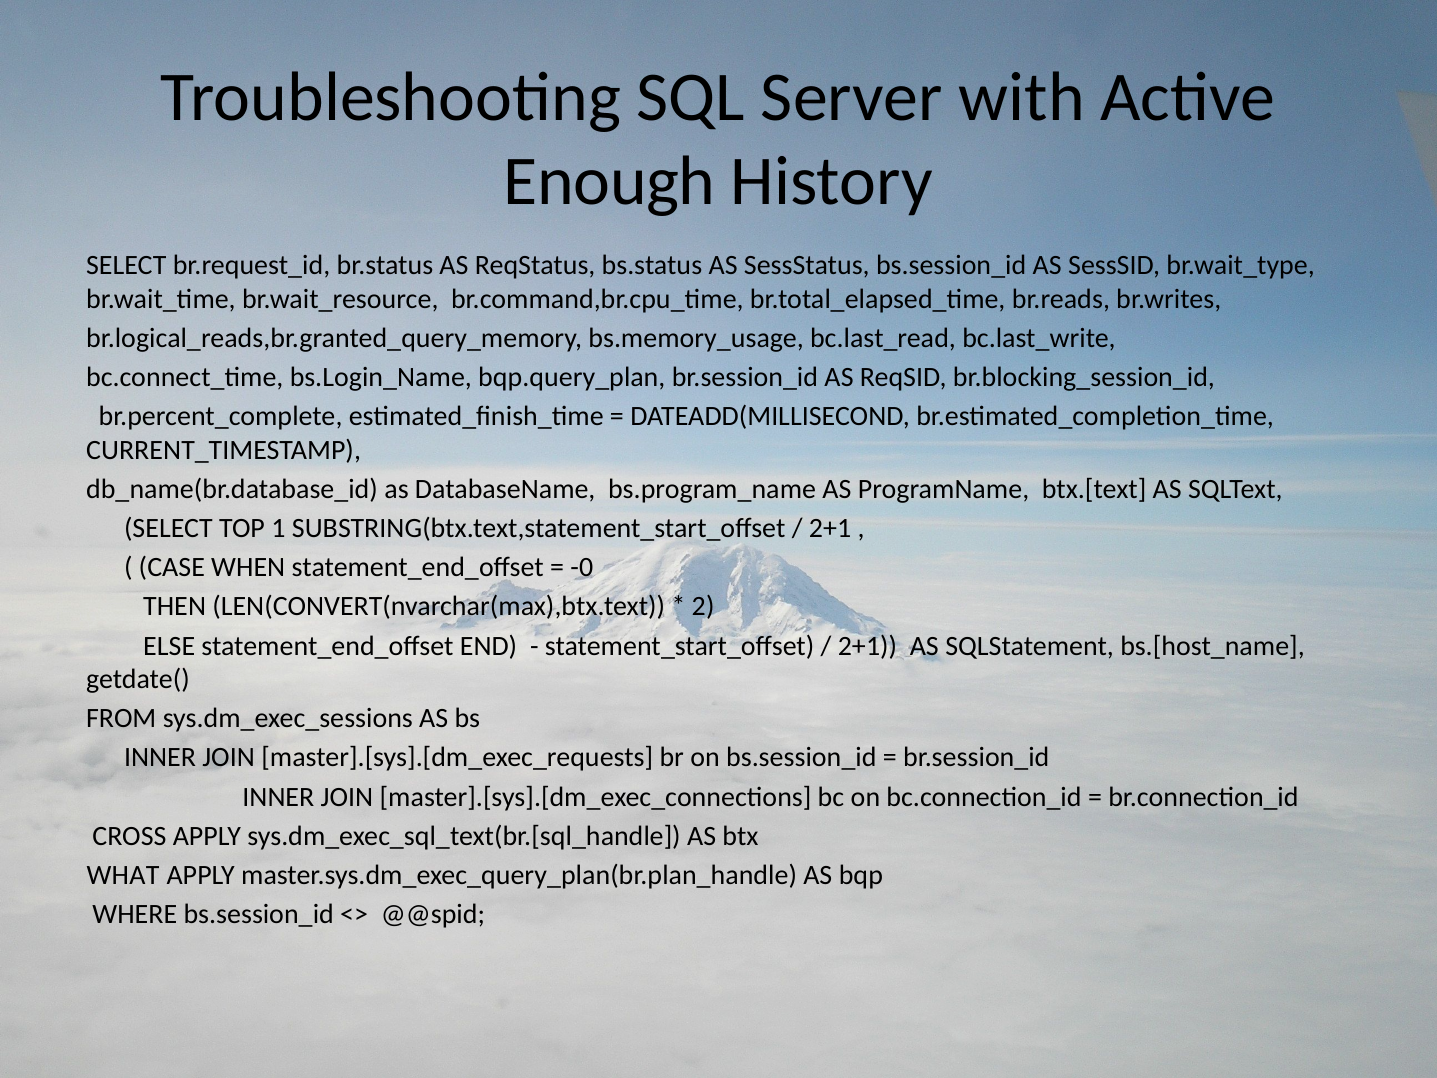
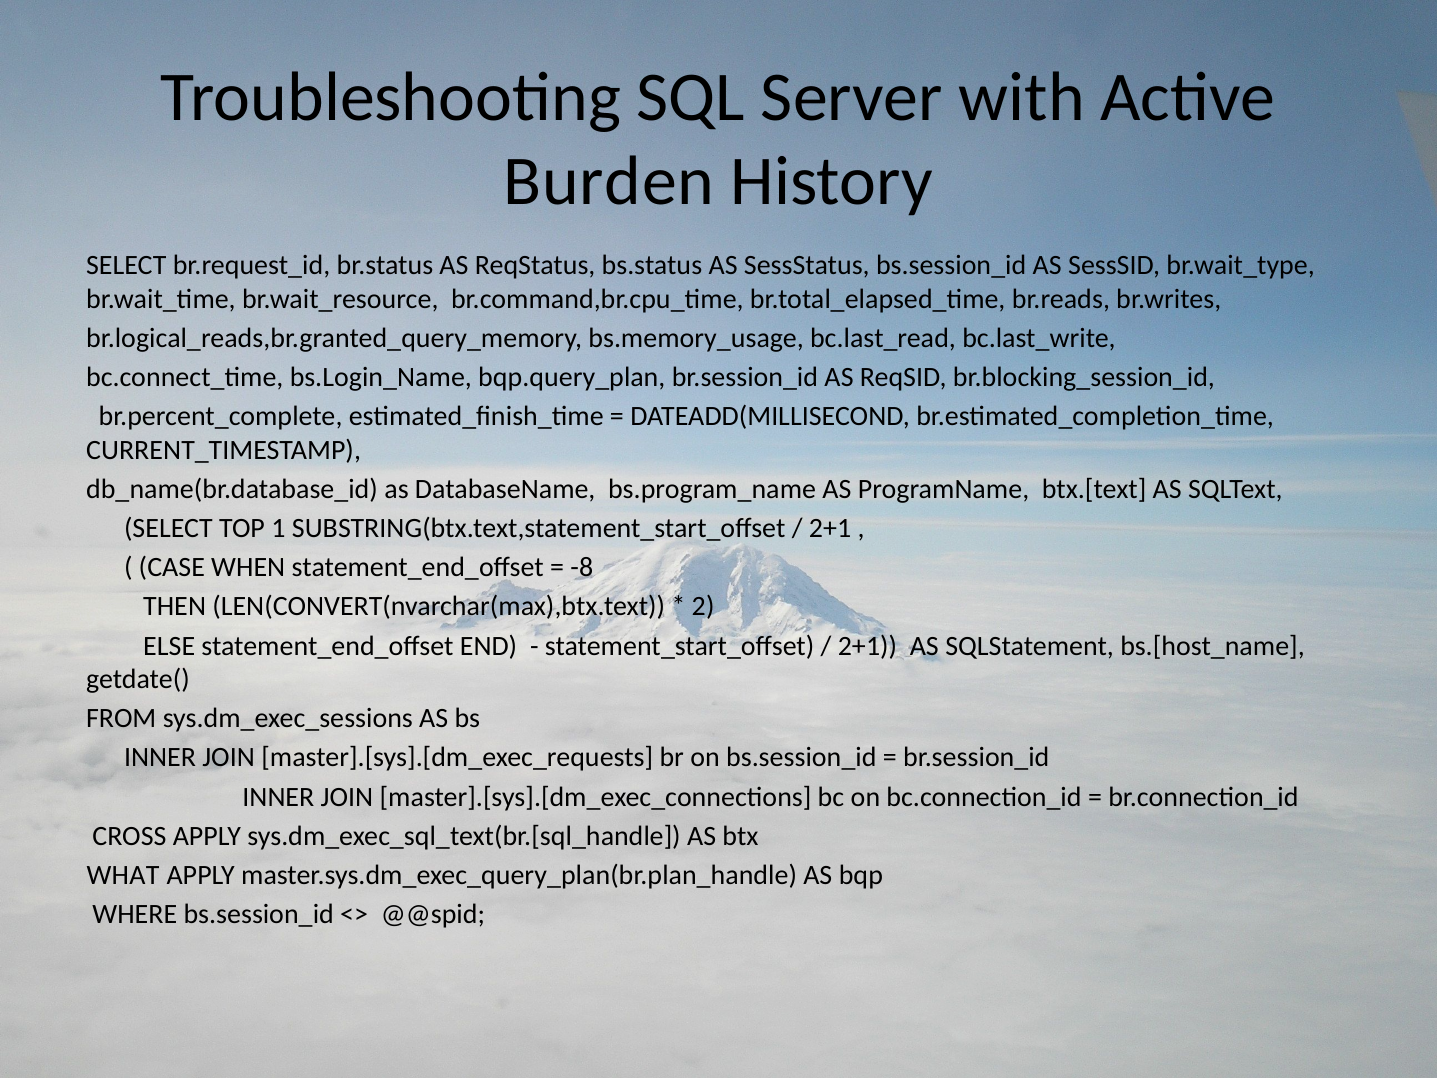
Enough: Enough -> Burden (609, 181)
-0: -0 -> -8 (582, 567)
